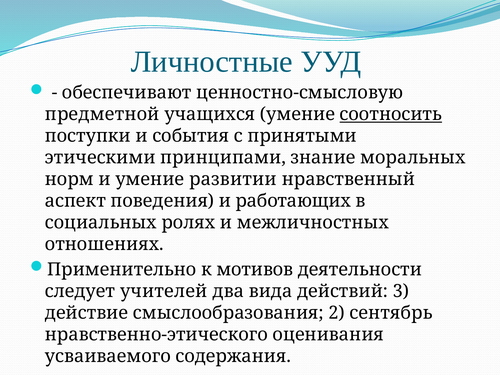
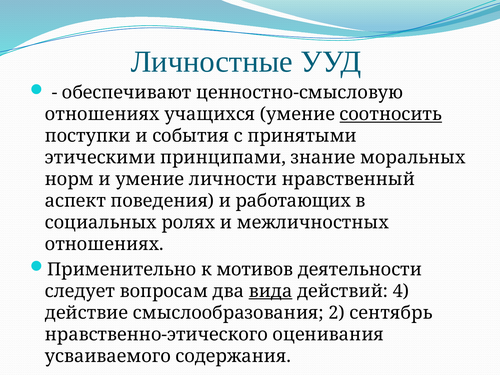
предметной: предметной -> отношениях (102, 114)
развитии: развитии -> личности (233, 179)
учителей: учителей -> вопросам (164, 291)
вида underline: none -> present (271, 291)
3: 3 -> 4 (401, 291)
